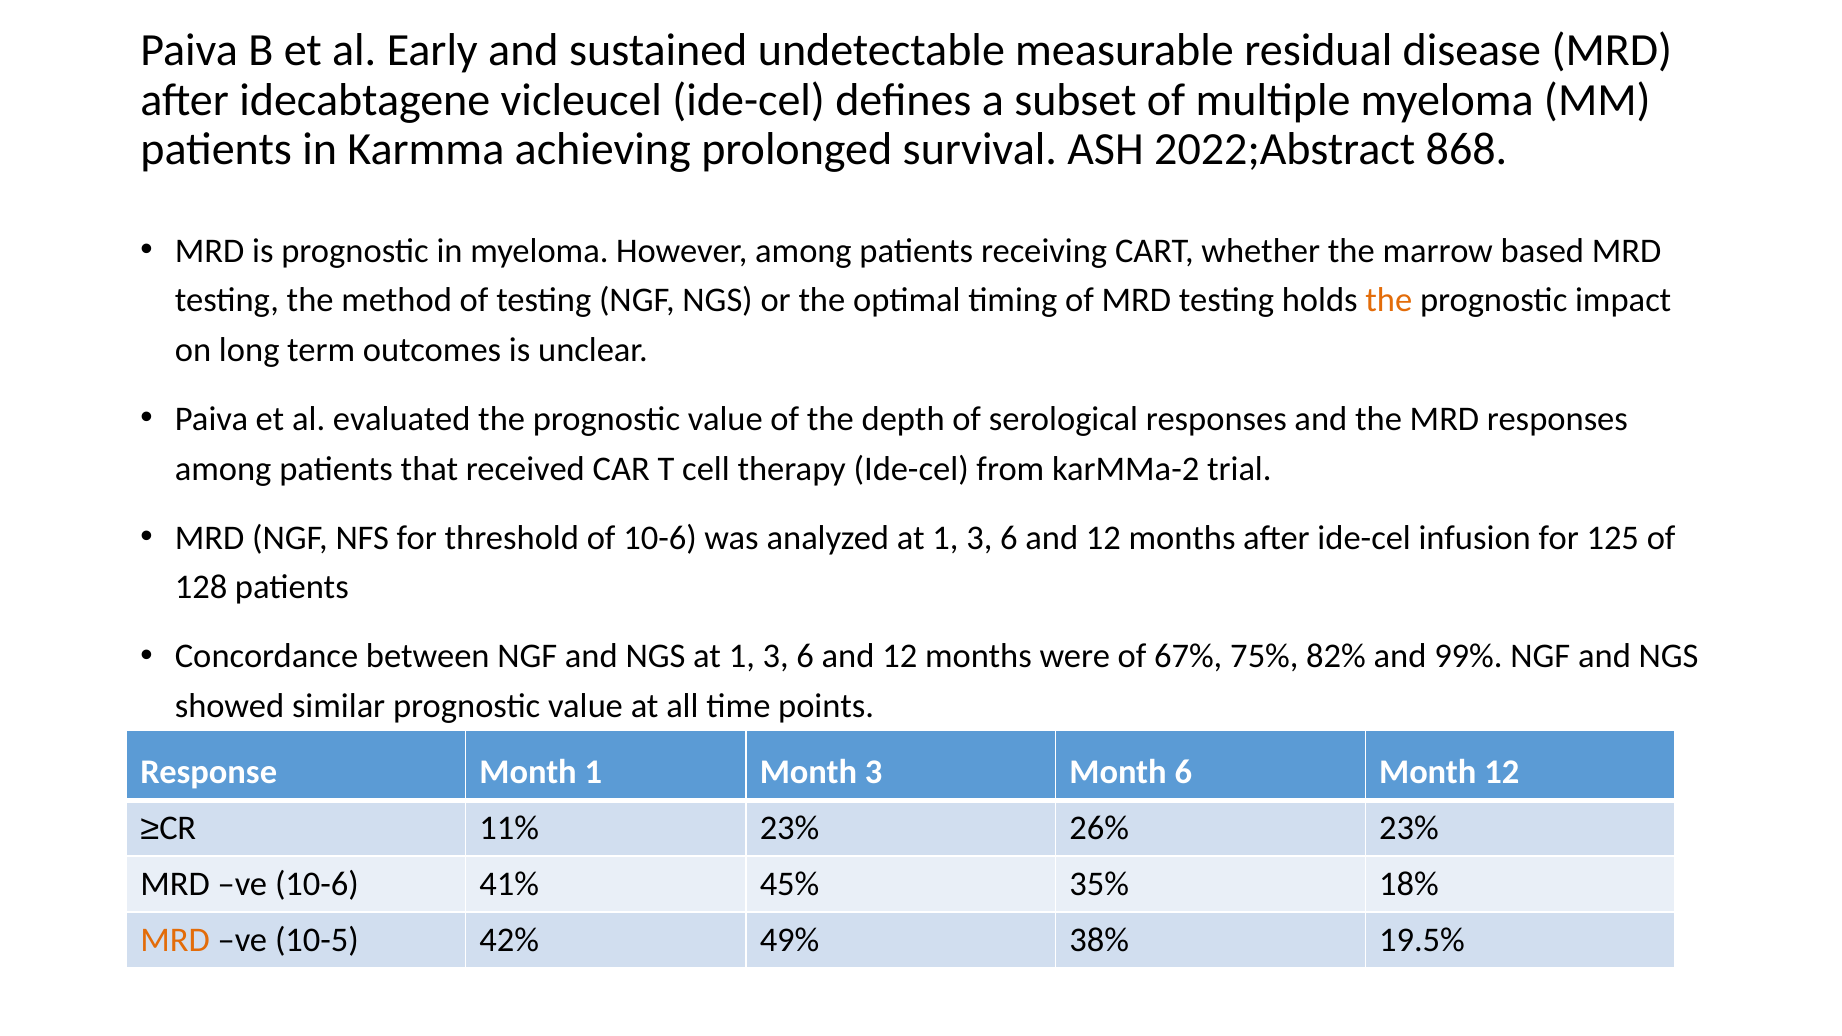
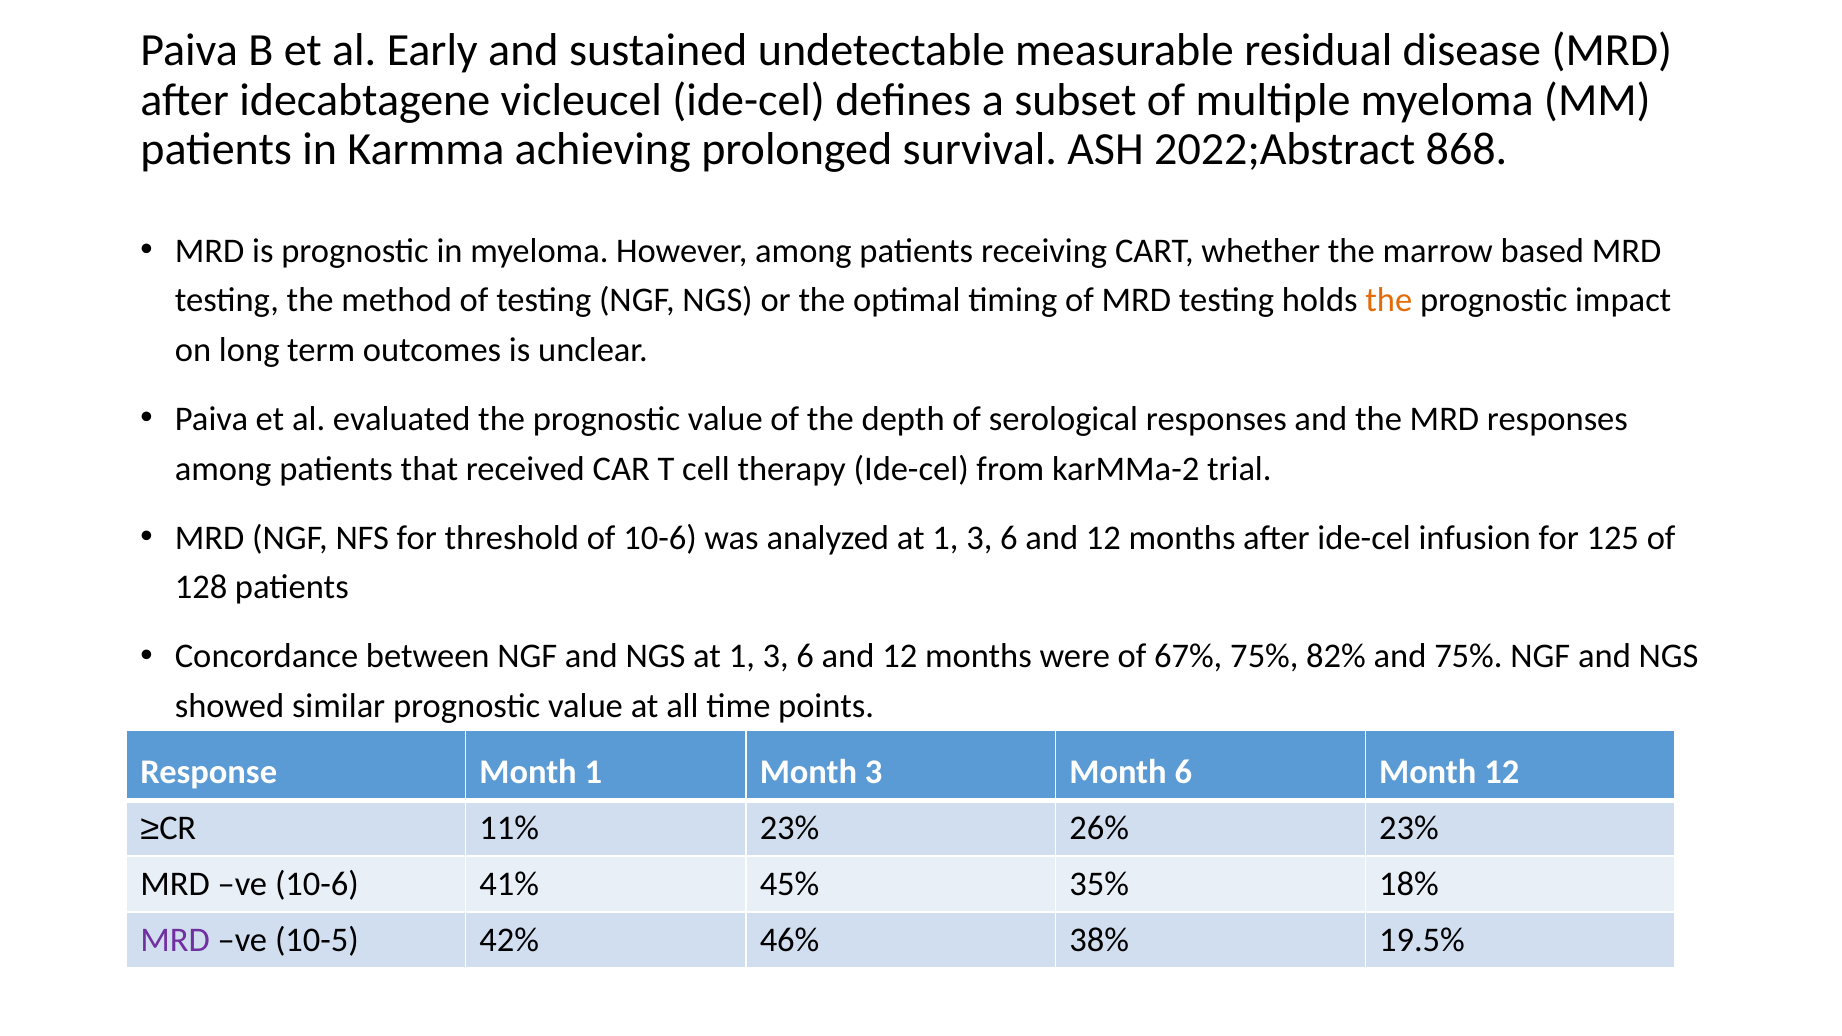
and 99%: 99% -> 75% (1468, 657)
MRD colour: orange -> purple (175, 941)
49%: 49% -> 46% (790, 941)
